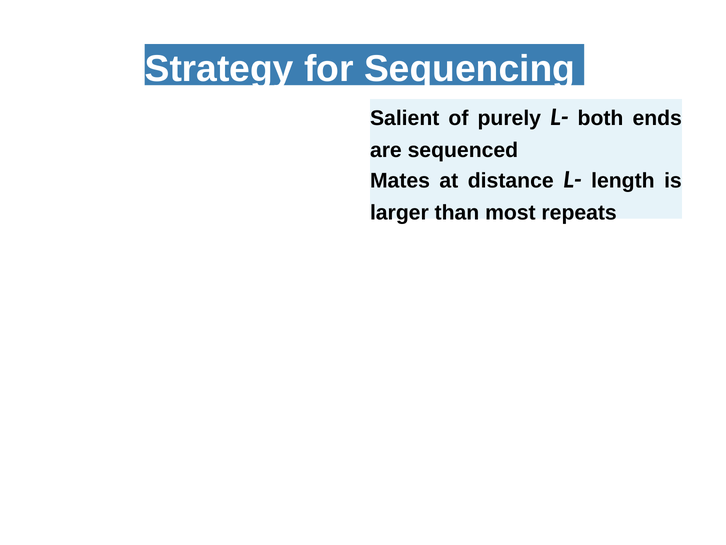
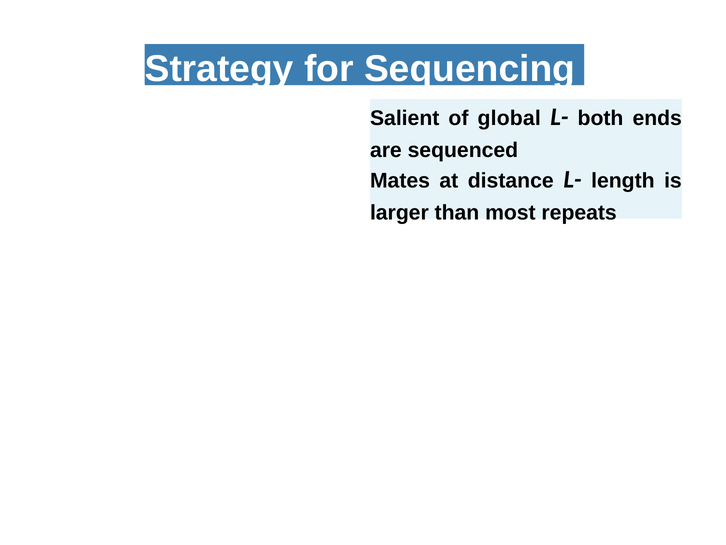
purely: purely -> global (509, 118)
